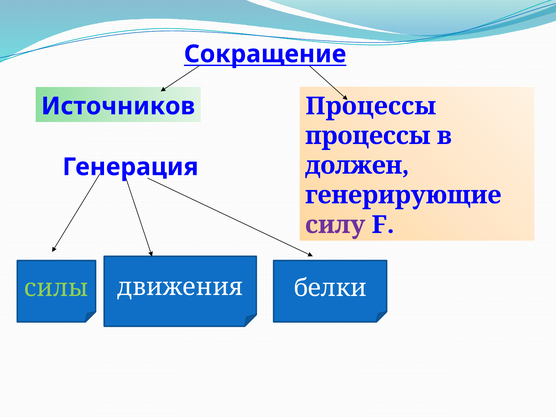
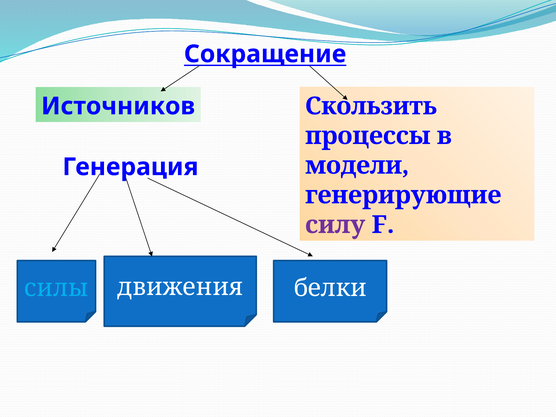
Процессы: Процессы -> Скользить (371, 106)
должен: должен -> модели (357, 165)
силы colour: light green -> light blue (56, 288)
